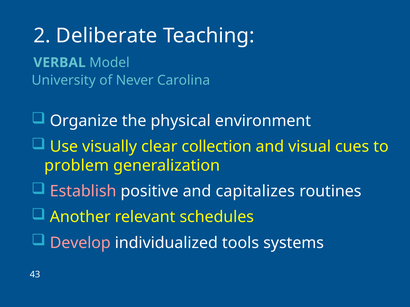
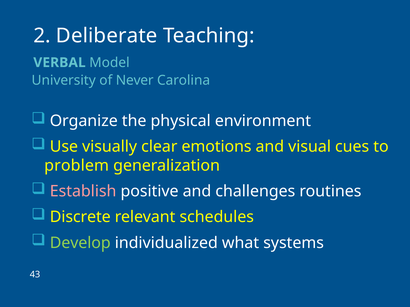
collection: collection -> emotions (217, 147)
capitalizes: capitalizes -> challenges (255, 192)
Another: Another -> Discrete (80, 217)
Develop colour: pink -> light green (80, 243)
tools: tools -> what (241, 243)
